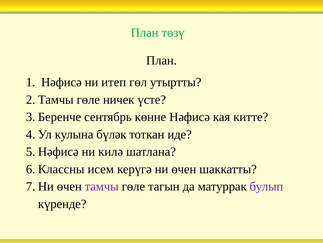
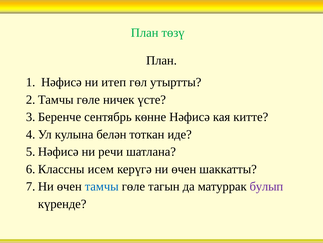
бүләк: бүләк -> белән (111, 134)
килә: килә -> речи (111, 151)
тамчы colour: purple -> blue (102, 186)
